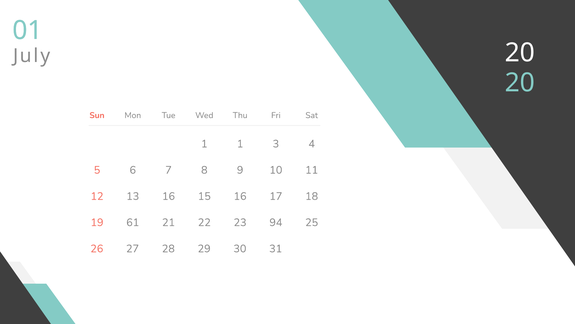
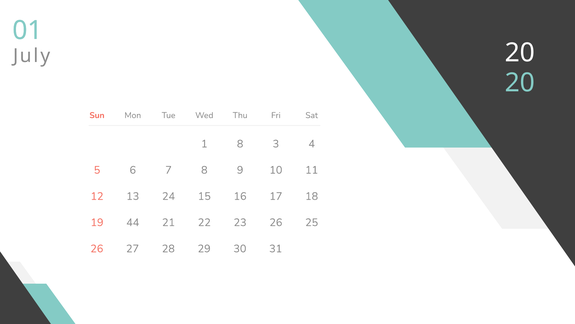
1 1: 1 -> 8 (240, 144)
13 16: 16 -> 24 (169, 196)
61: 61 -> 44 (133, 222)
23 94: 94 -> 26 (276, 222)
